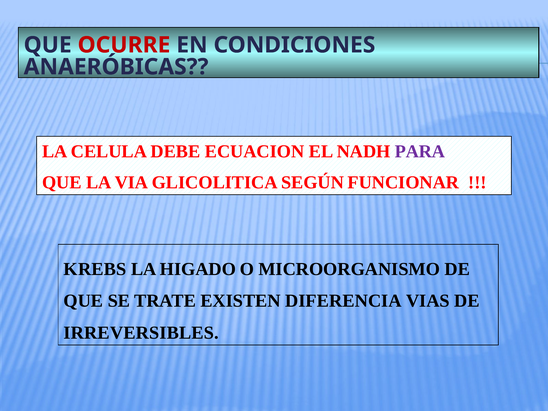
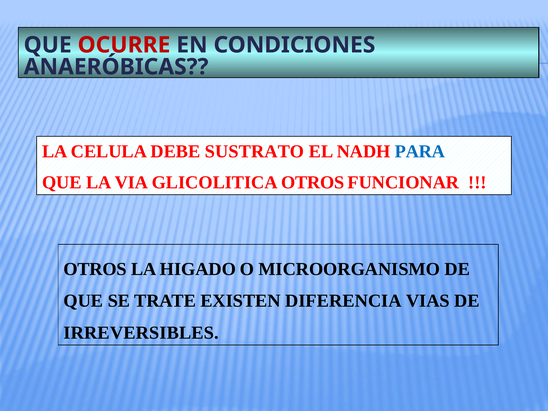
ECUACION: ECUACION -> SUSTRATO (255, 151)
PARA colour: purple -> blue (420, 151)
GLICOLITICA SEGÚN: SEGÚN -> OTROS (313, 182)
KREBS: KREBS -> OTROS (95, 269)
